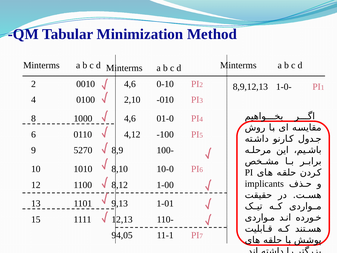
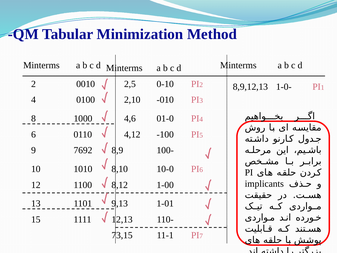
4,6: 4,6 -> 2,5 (130, 84)
5270: 5270 -> 7692 (83, 150)
94,05: 94,05 -> 73,15 (122, 235)
